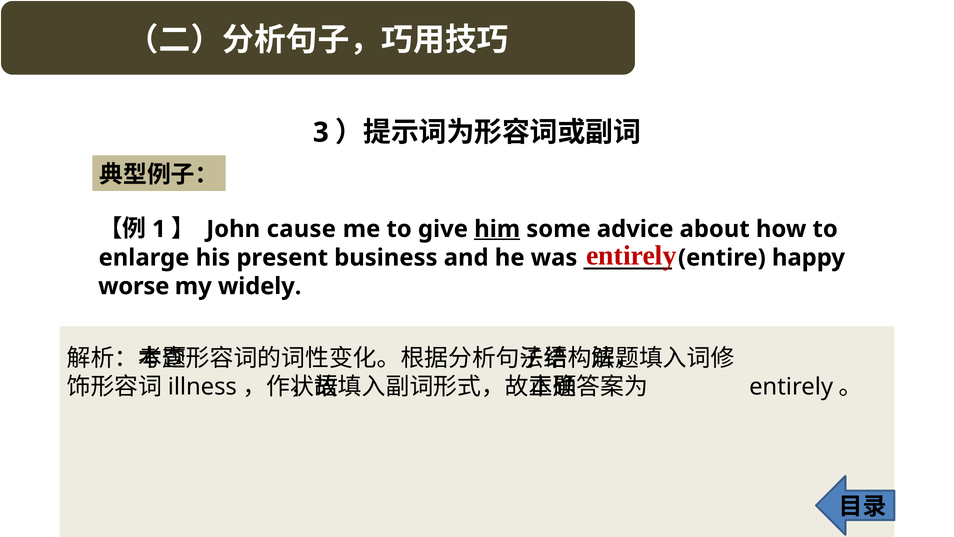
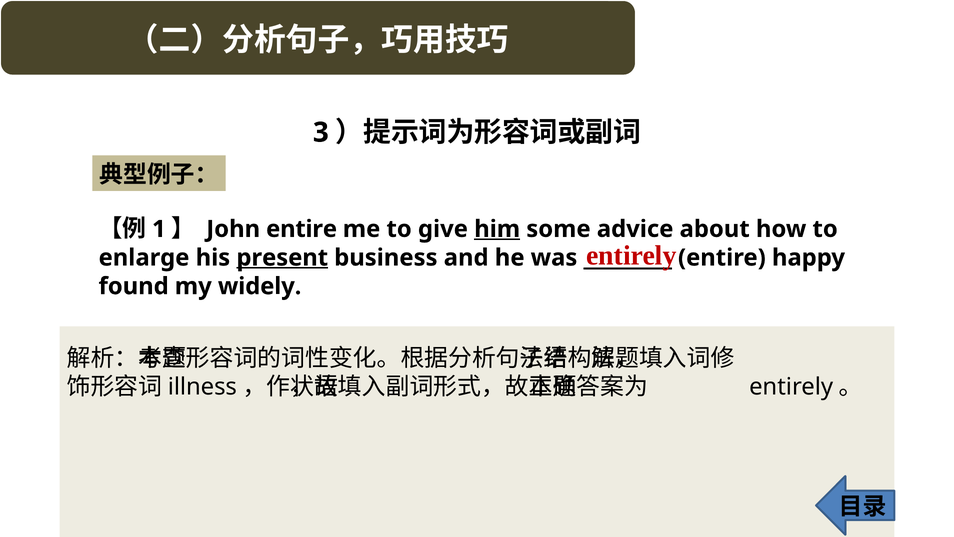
John cause: cause -> entire (302, 229)
present underline: none -> present (282, 258)
worse: worse -> found (134, 286)
